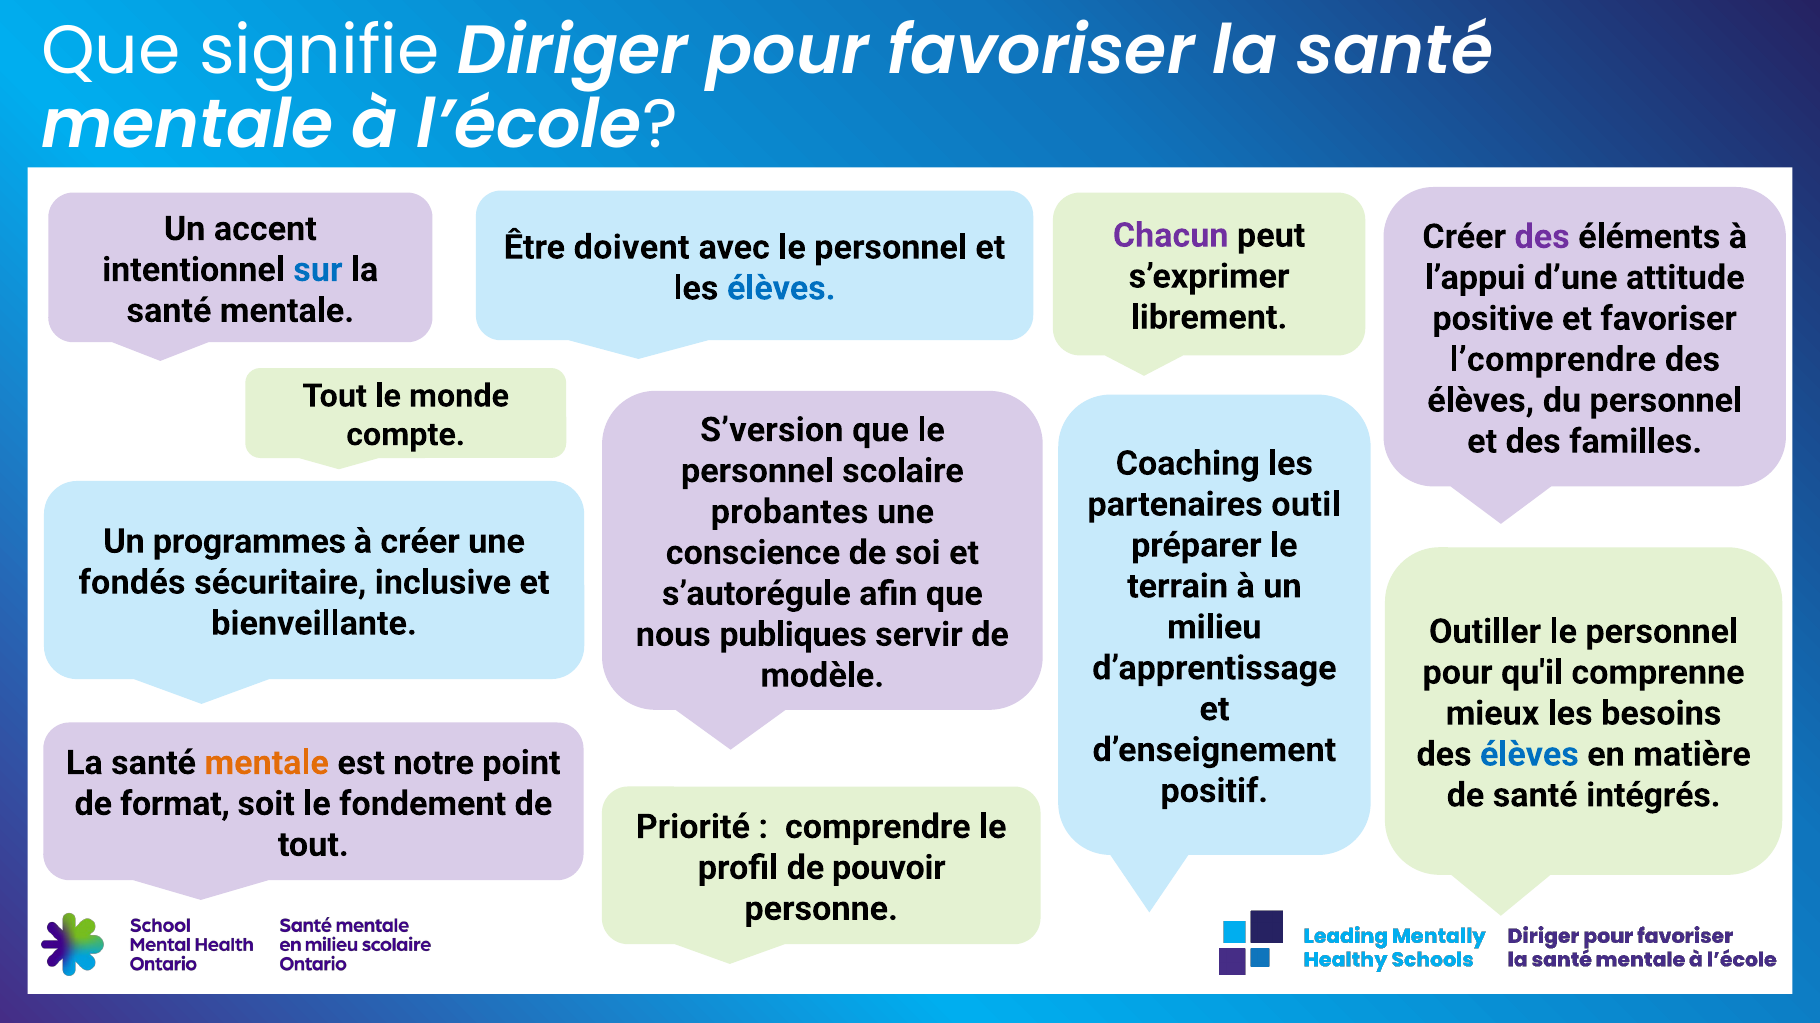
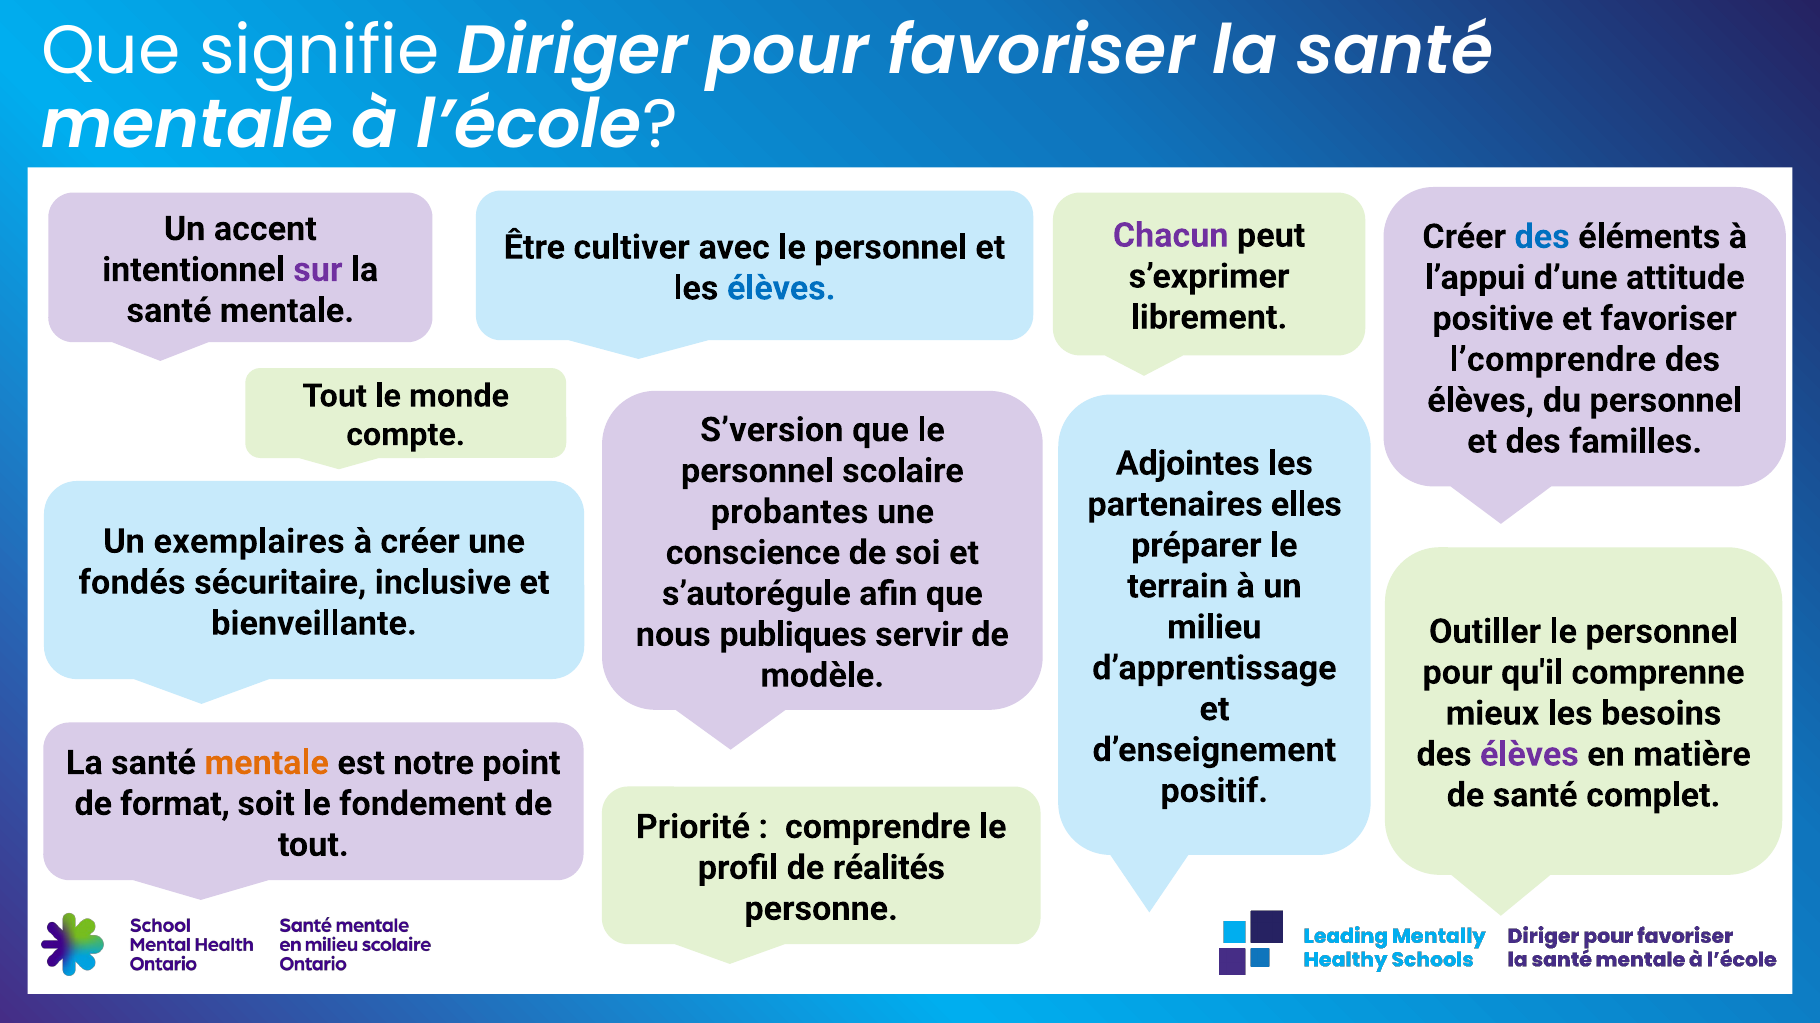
des colour: purple -> blue (1542, 237)
doivent: doivent -> cultiver (632, 247)
sur colour: blue -> purple (318, 270)
Coaching: Coaching -> Adjointes (1188, 464)
outil: outil -> elles (1306, 505)
programmes: programmes -> exemplaires (249, 542)
élèves colour: blue -> purple (1529, 755)
intégrés: intégrés -> complet (1653, 796)
pouvoir: pouvoir -> réalités (889, 868)
